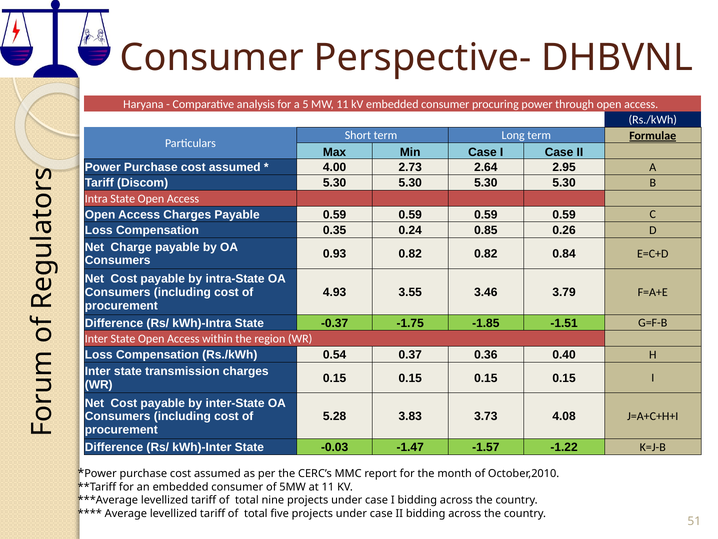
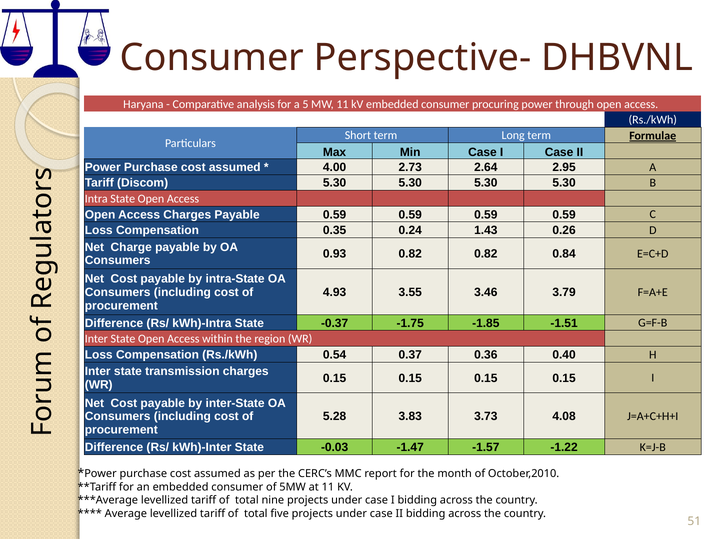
0.85: 0.85 -> 1.43 (486, 230)
